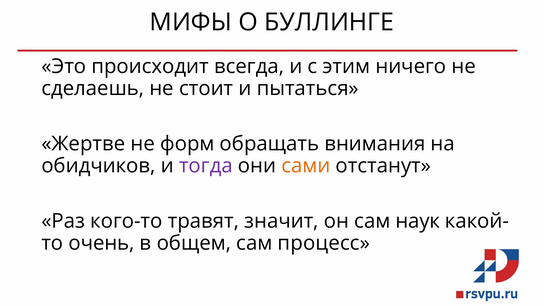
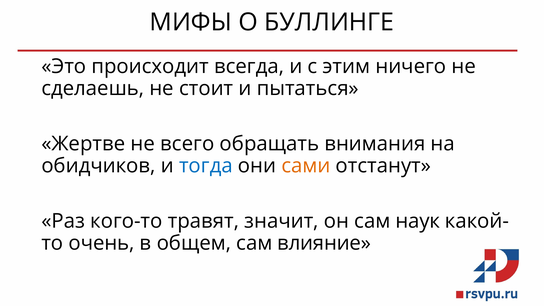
форм: форм -> всего (187, 144)
тогда colour: purple -> blue (206, 166)
процесс: процесс -> влияние (324, 243)
